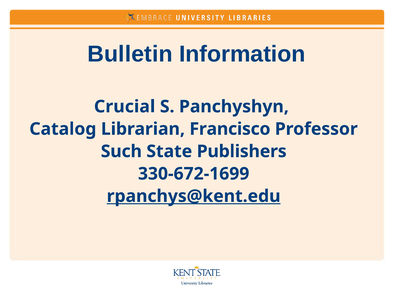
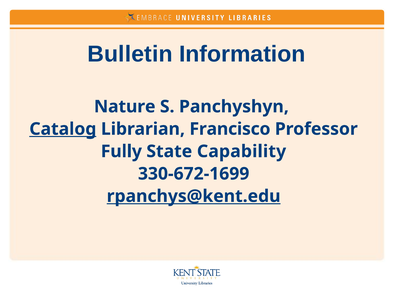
Crucial: Crucial -> Nature (125, 107)
Catalog underline: none -> present (63, 129)
Such: Such -> Fully (121, 152)
Publishers: Publishers -> Capability (242, 152)
